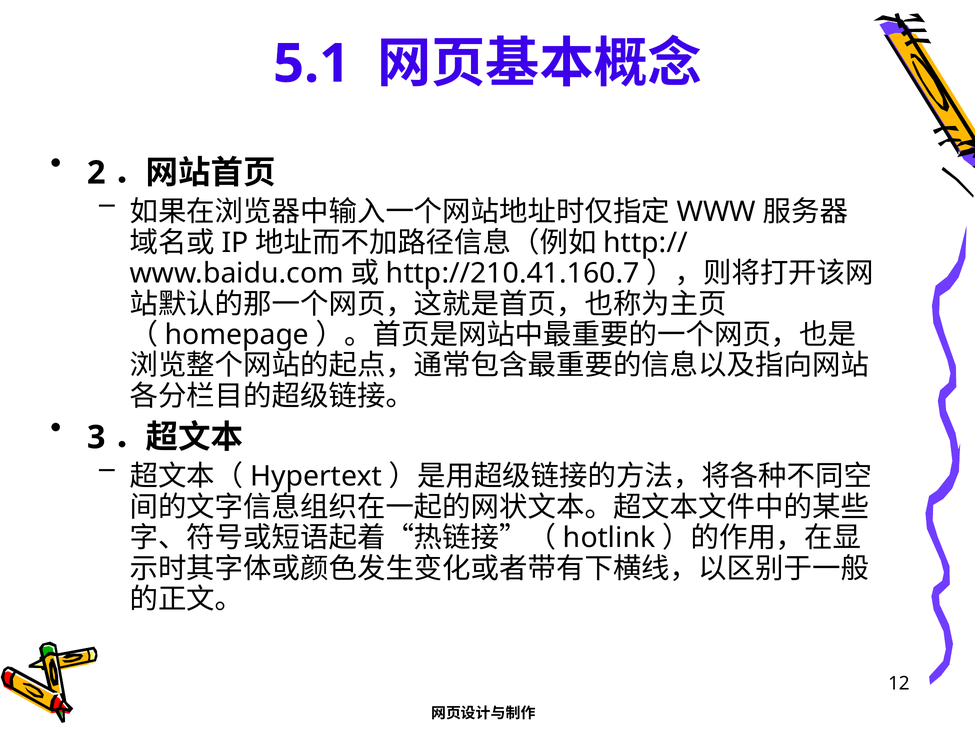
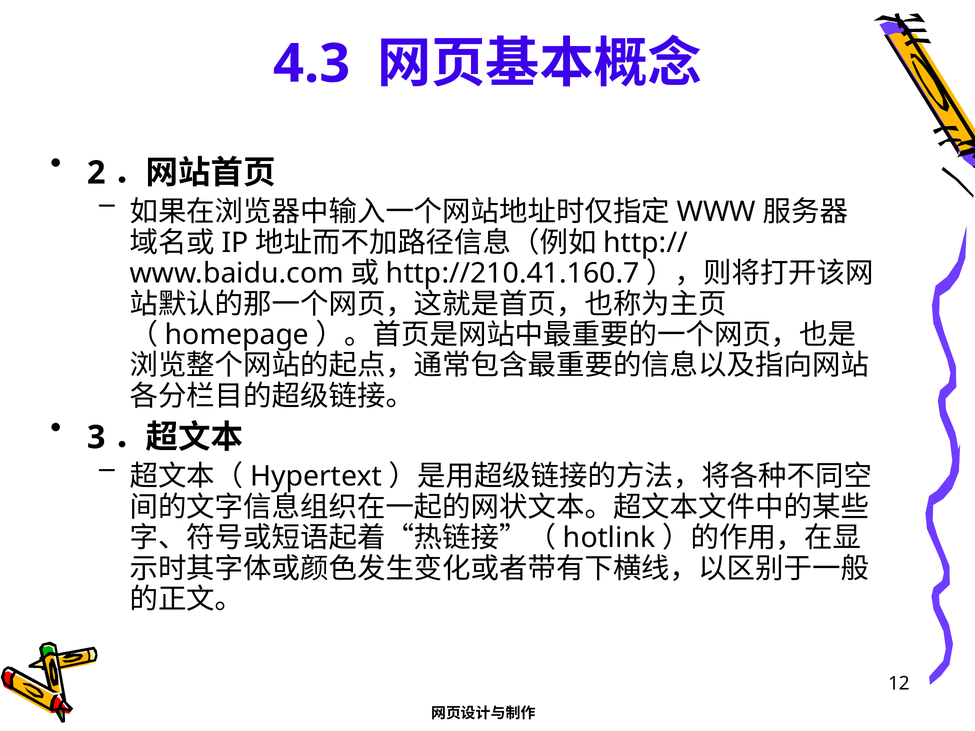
5.1: 5.1 -> 4.3 (312, 64)
